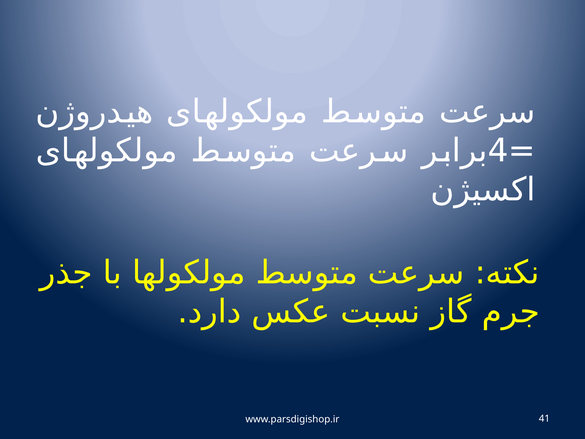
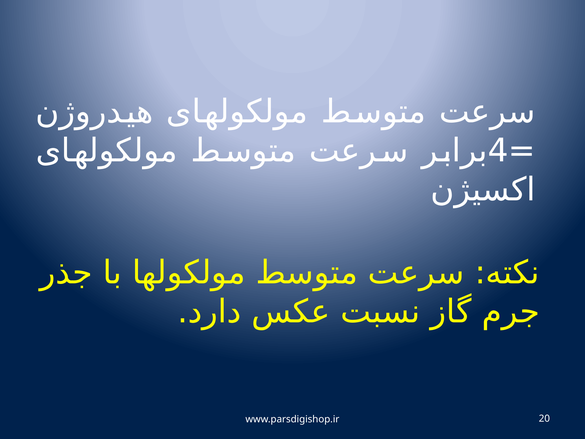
41: 41 -> 20 (544, 418)
